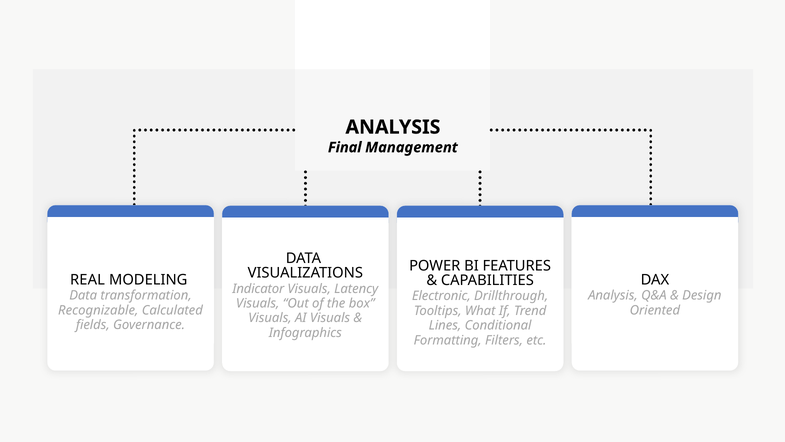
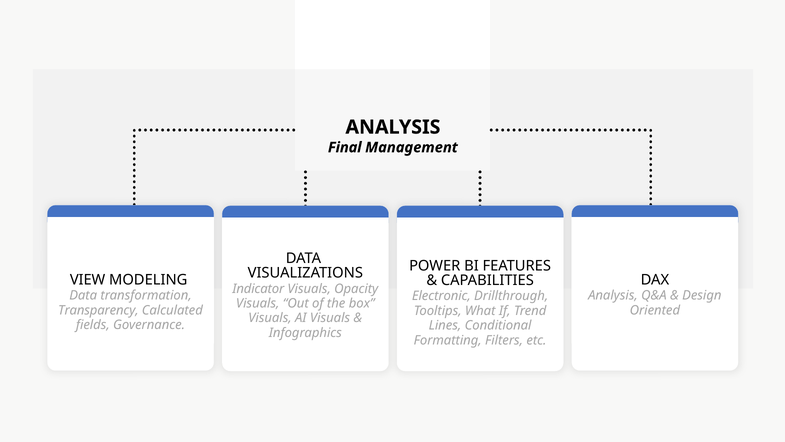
REAL: REAL -> VIEW (88, 280)
Latency: Latency -> Opacity (356, 288)
Recognizable: Recognizable -> Transparency (98, 310)
